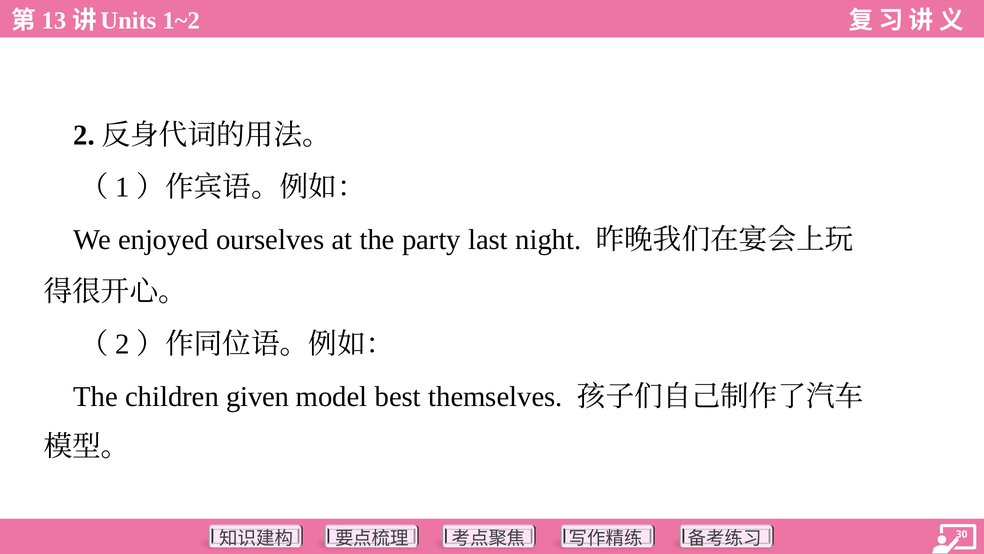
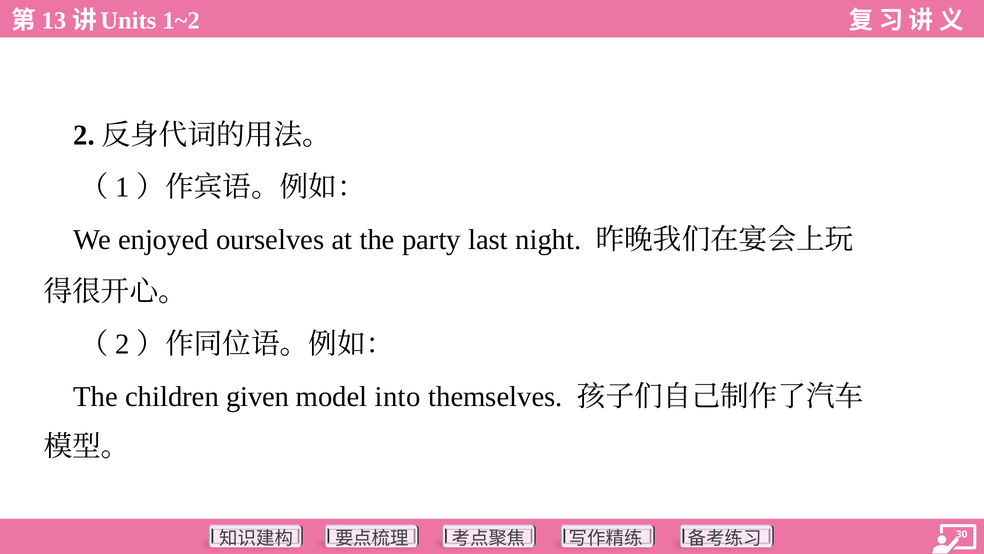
best: best -> into (398, 396)
